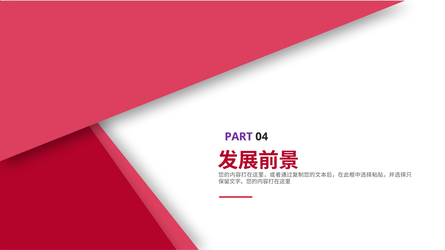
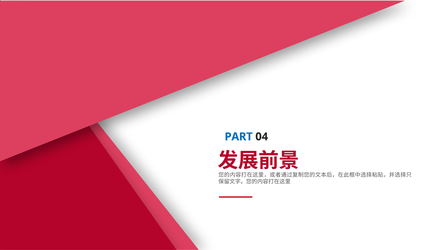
PART colour: purple -> blue (239, 137)
